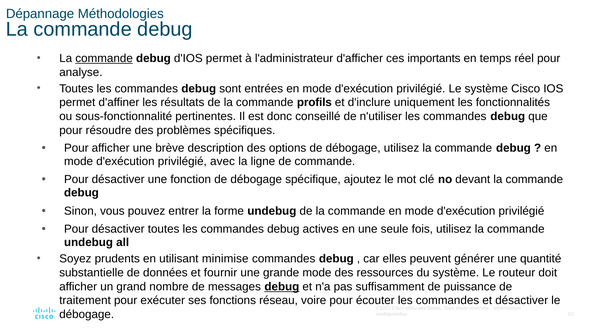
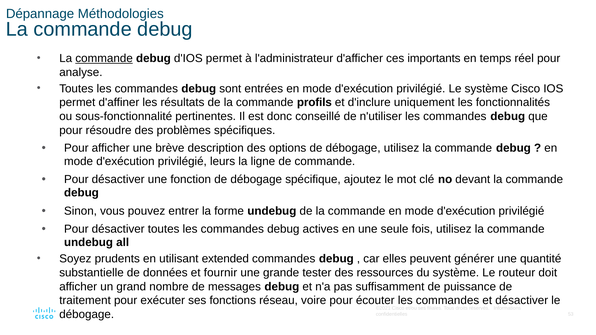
avec: avec -> leurs (223, 161)
minimise: minimise -> extended (225, 259)
grande mode: mode -> tester (317, 273)
debug underline: present -> none (282, 287)
